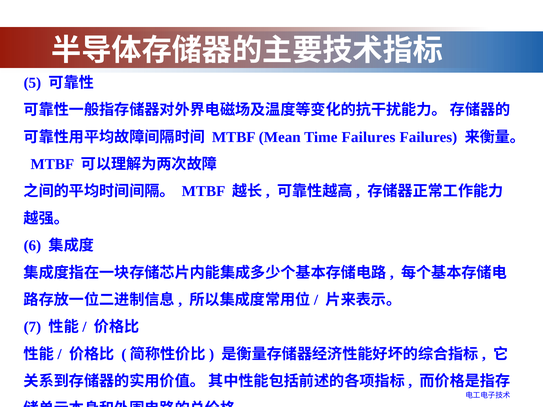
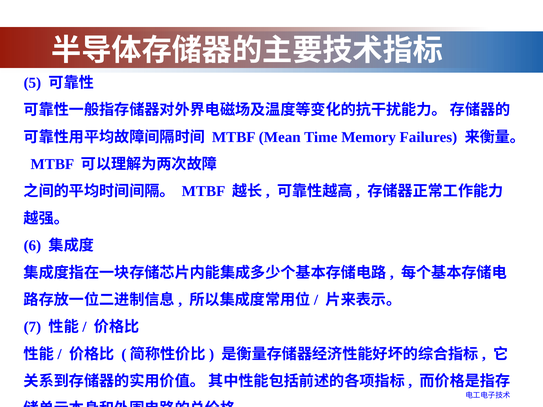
Time Failures: Failures -> Memory (369, 137)
